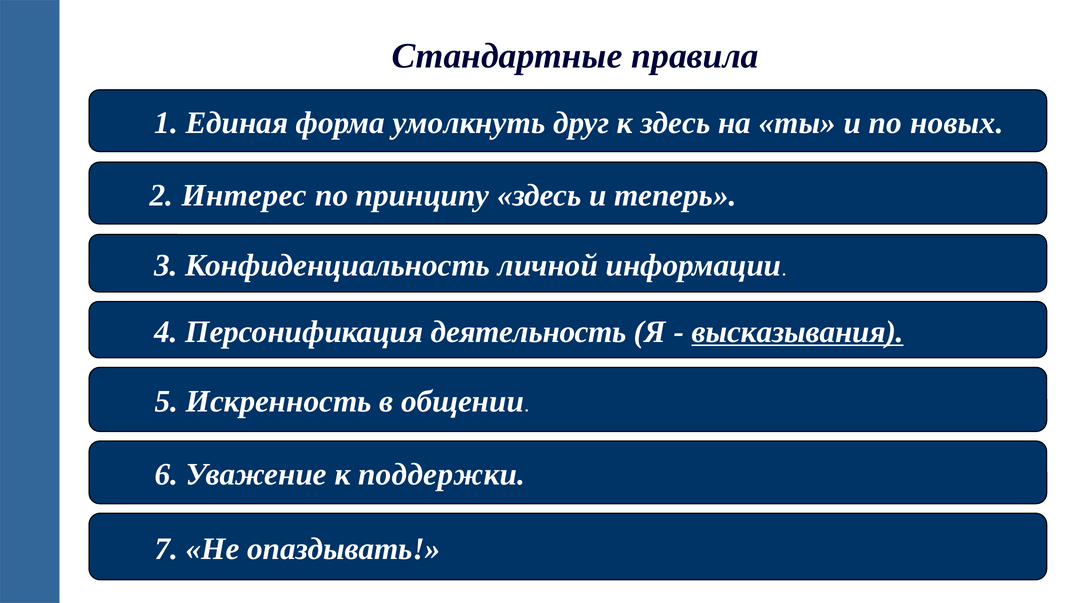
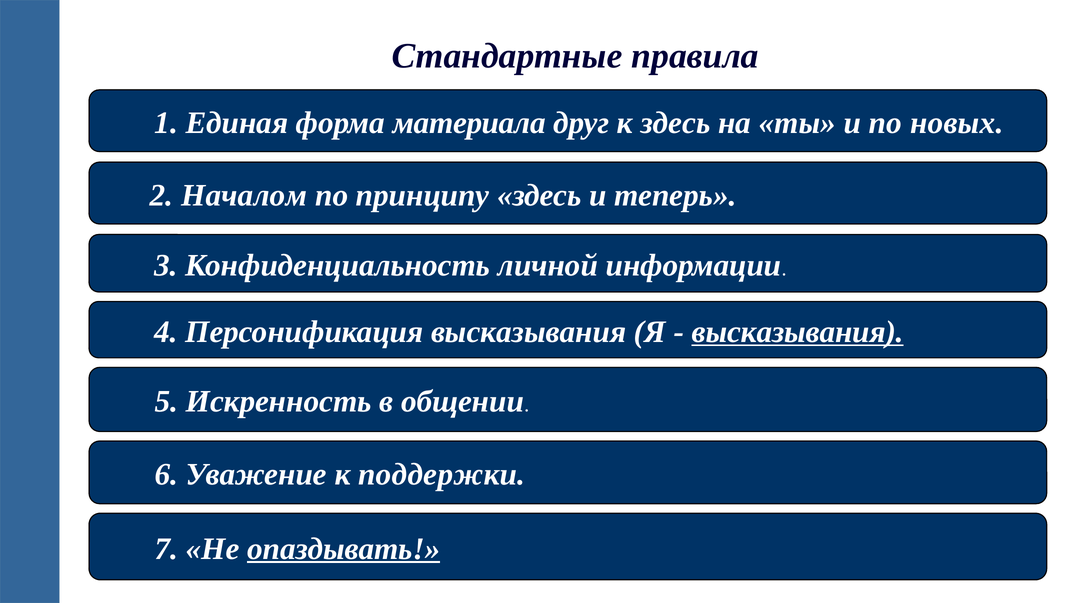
умолкнуть: умолкнуть -> материала (469, 123)
Интерес: Интерес -> Началом (244, 195)
Персонификация деятельность: деятельность -> высказывания (529, 332)
опаздывать underline: none -> present (344, 548)
